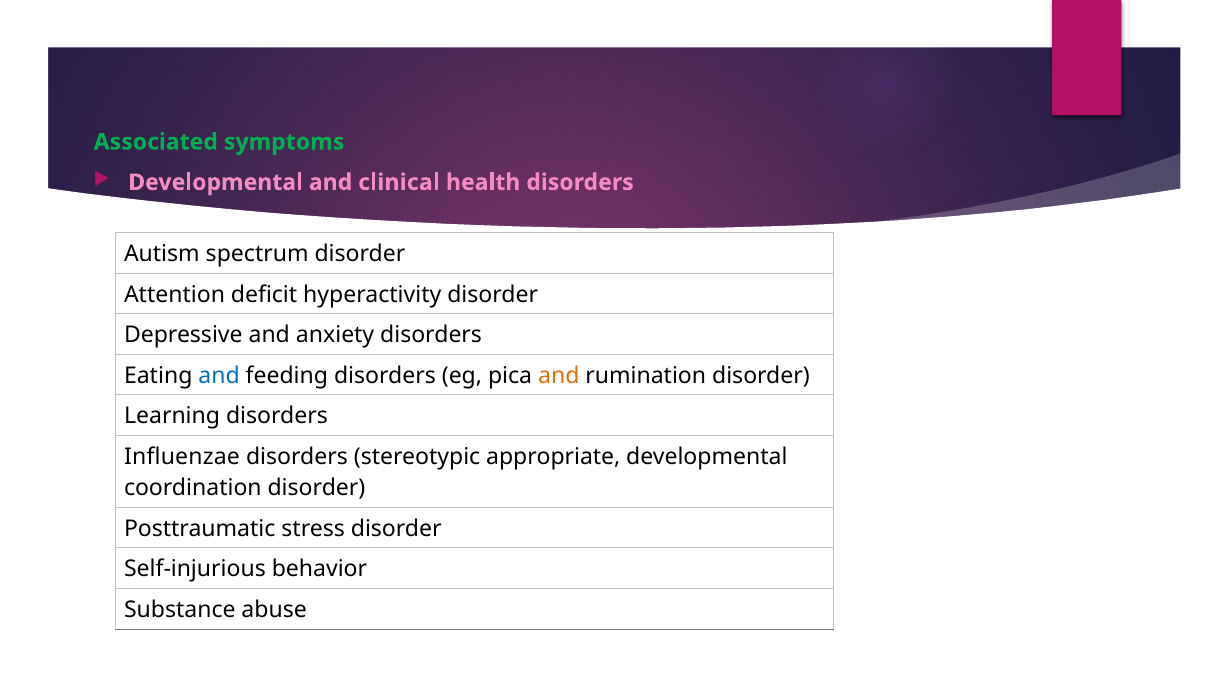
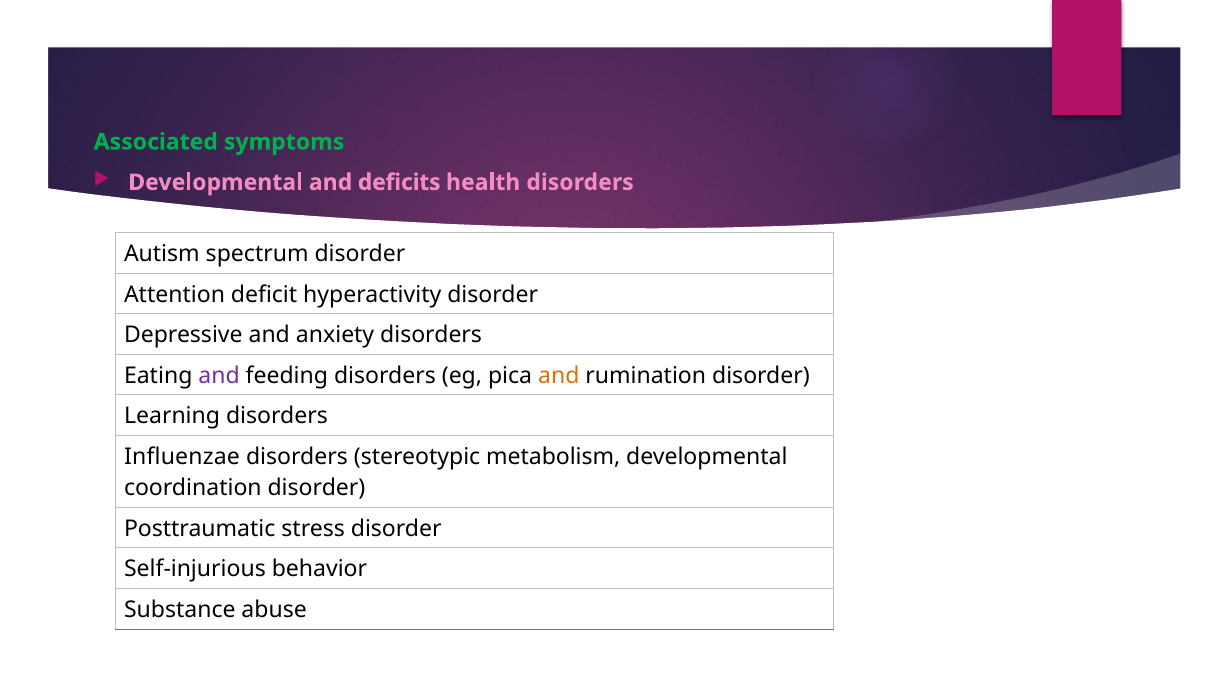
clinical: clinical -> deficits (399, 182)
and colour: blue -> purple (219, 376)
appropriate: appropriate -> metabolism (553, 457)
